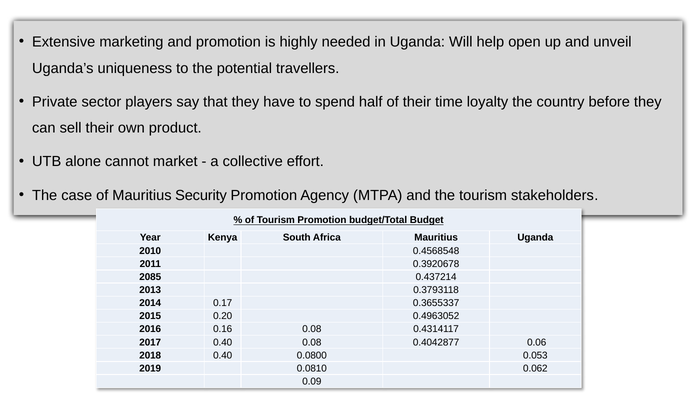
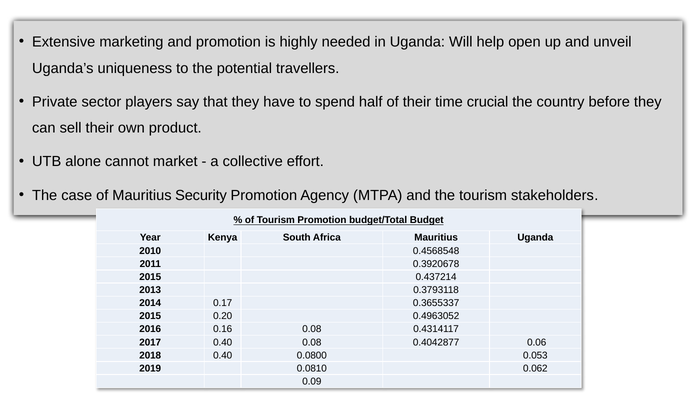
loyalty: loyalty -> crucial (488, 102)
2085: 2085 -> 2015 (150, 277)
